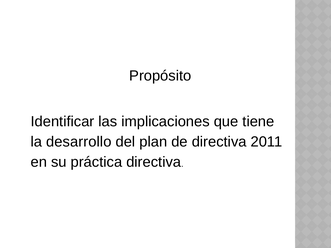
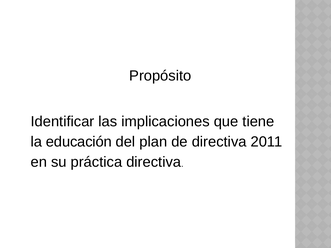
desarrollo: desarrollo -> educación (79, 142)
